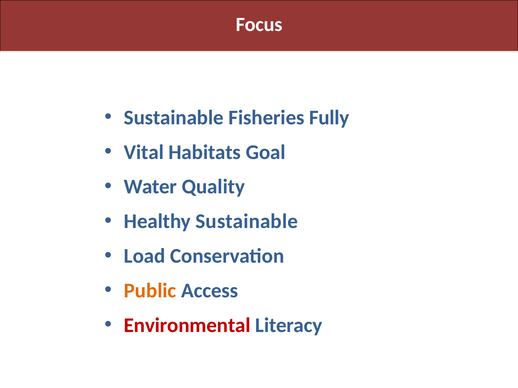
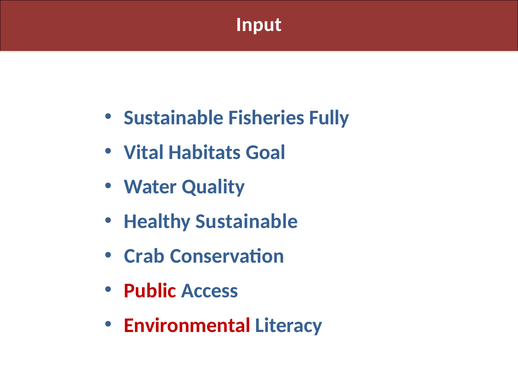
Focus: Focus -> Input (259, 25)
Load: Load -> Crab (145, 256)
Public colour: orange -> red (150, 291)
